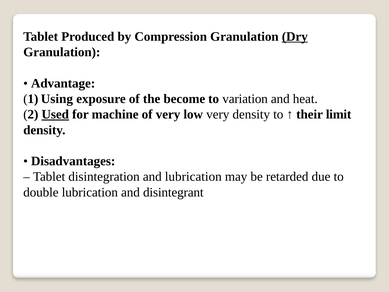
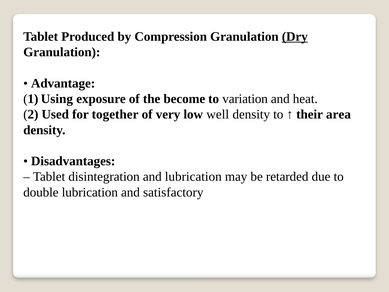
Used underline: present -> none (55, 114)
machine: machine -> together (115, 114)
low very: very -> well (218, 114)
limit: limit -> area (338, 114)
disintegrant: disintegrant -> satisfactory (173, 192)
